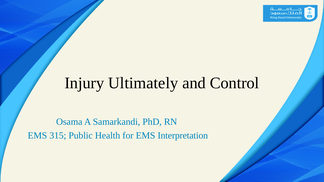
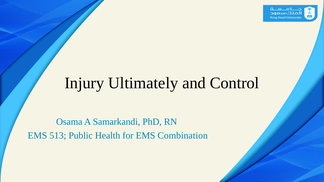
315: 315 -> 513 (58, 136)
Interpretation: Interpretation -> Combination (183, 136)
